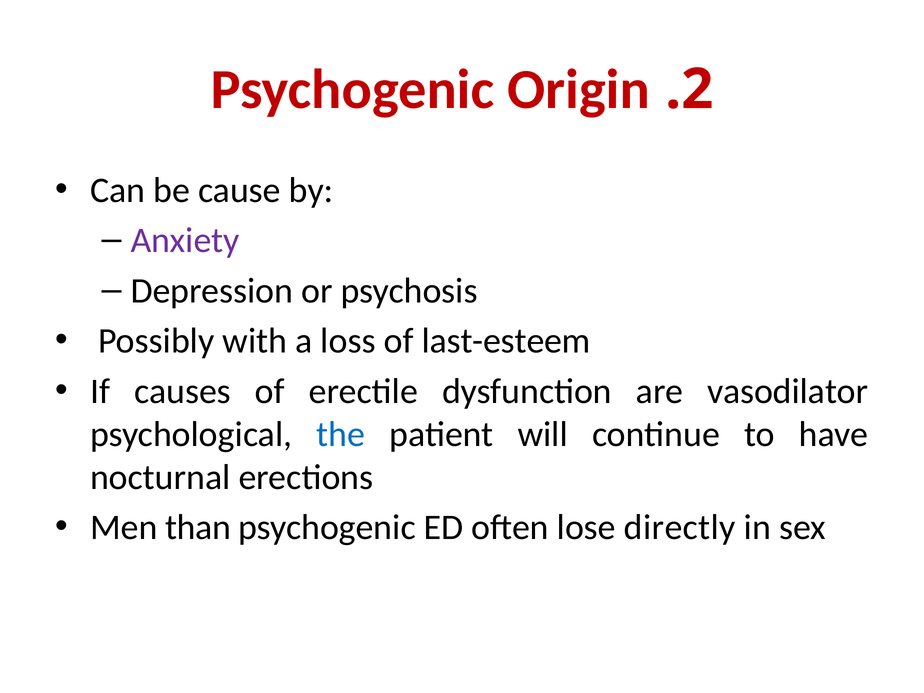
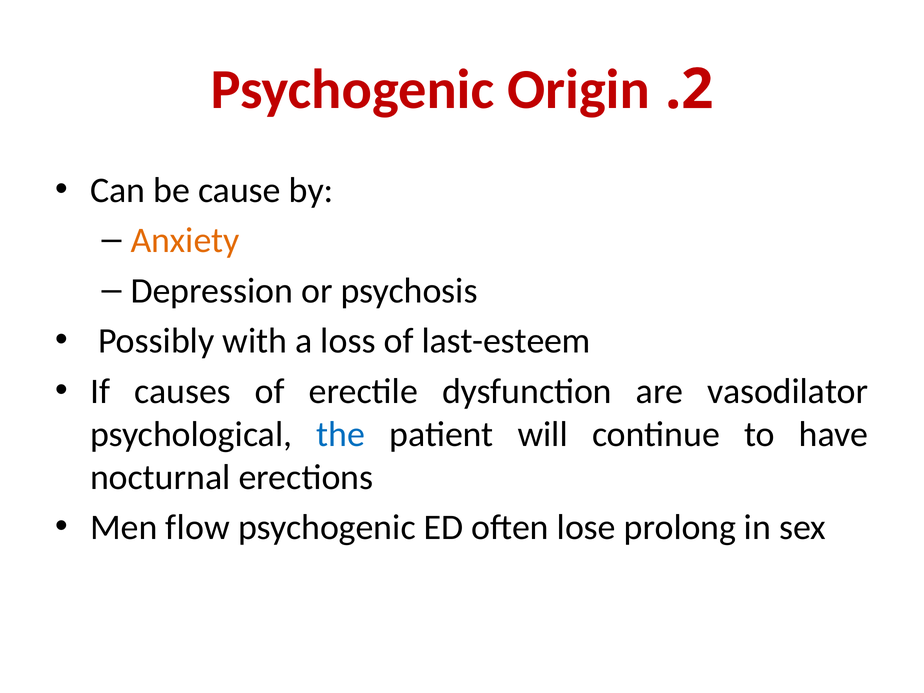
Anxiety colour: purple -> orange (185, 241)
than: than -> flow (198, 528)
directly: directly -> prolong (680, 528)
